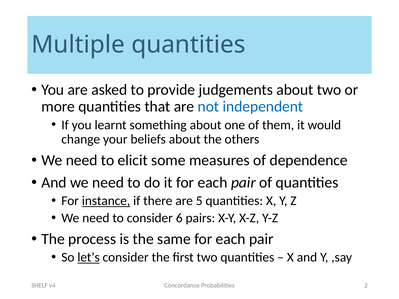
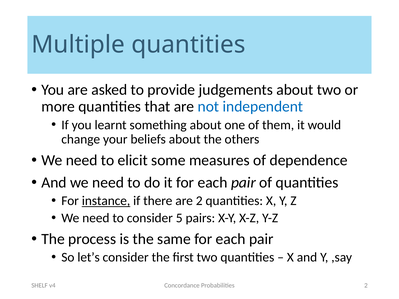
are 5: 5 -> 2 (199, 201)
6: 6 -> 5 (179, 218)
let’s underline: present -> none (89, 258)
